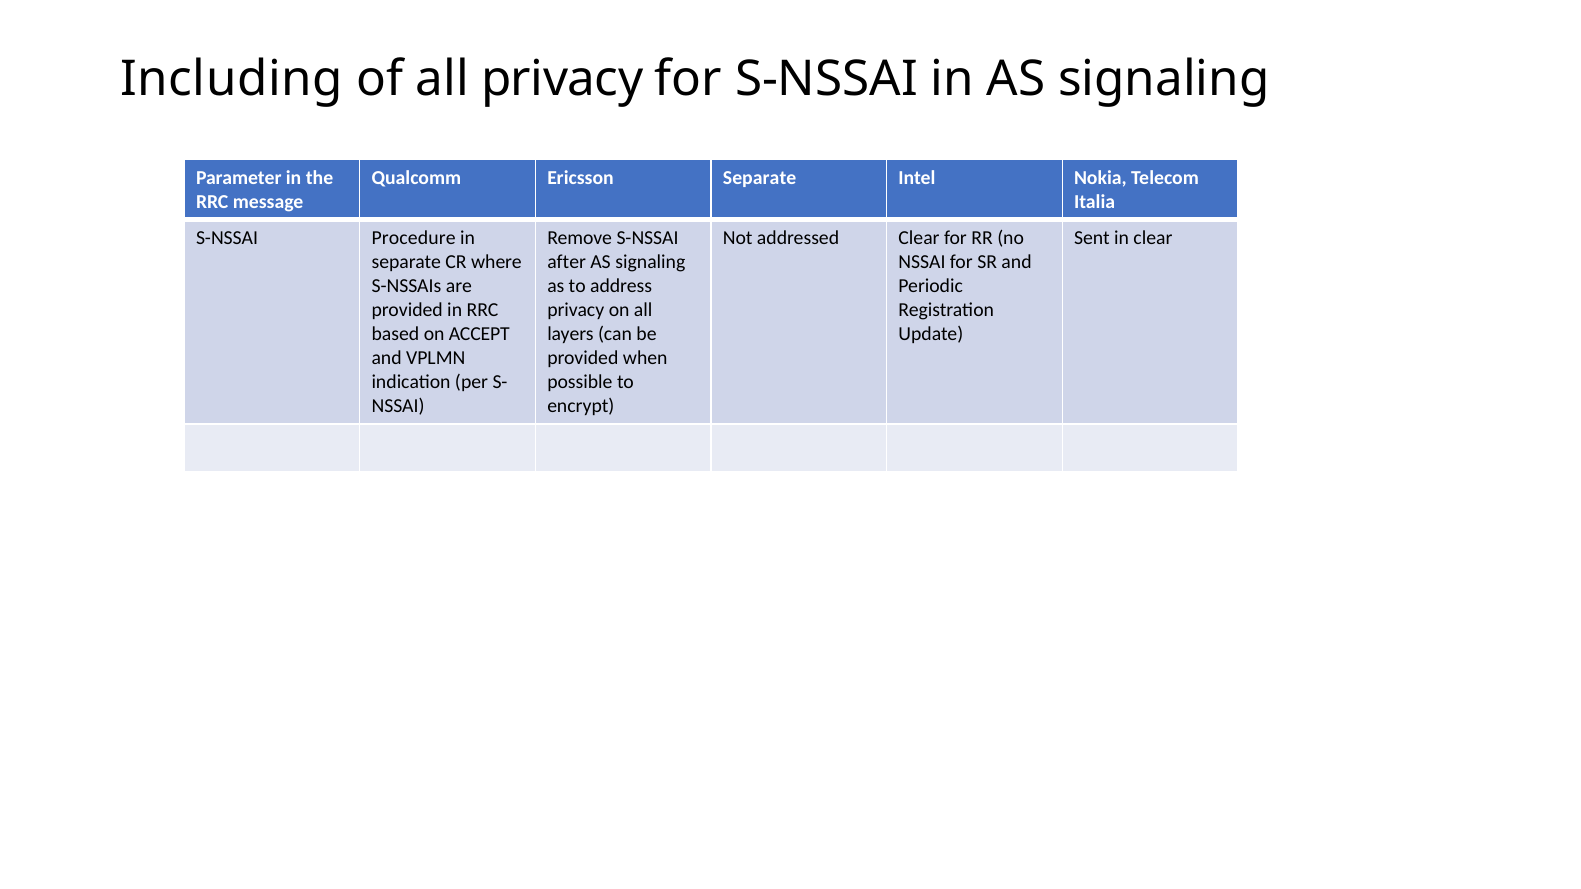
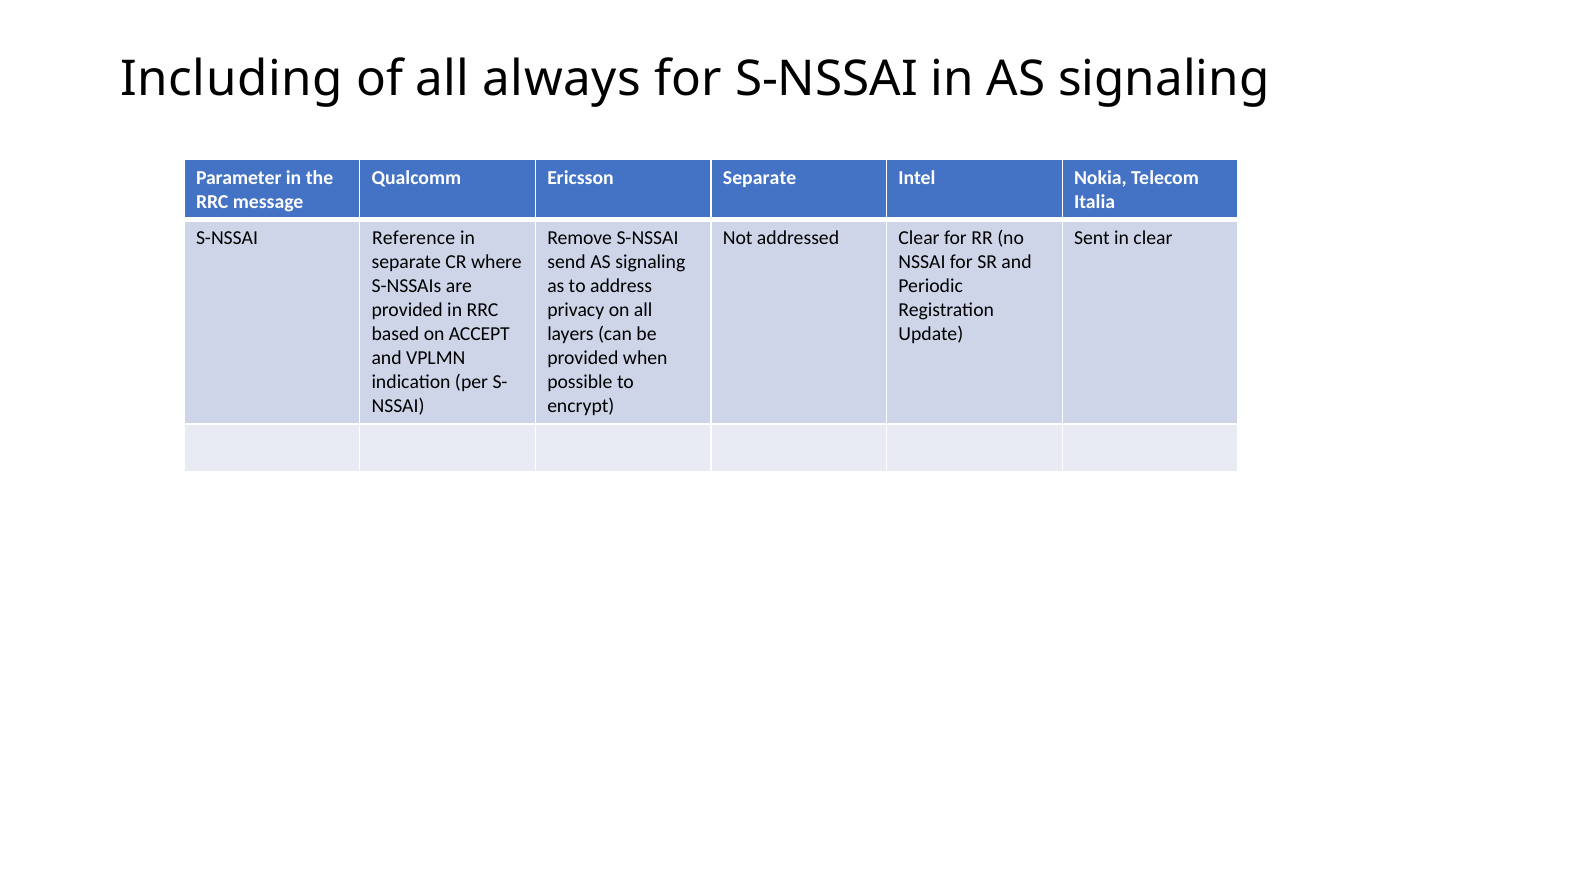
all privacy: privacy -> always (562, 80)
Procedure: Procedure -> Reference (414, 238)
after: after -> send (567, 262)
